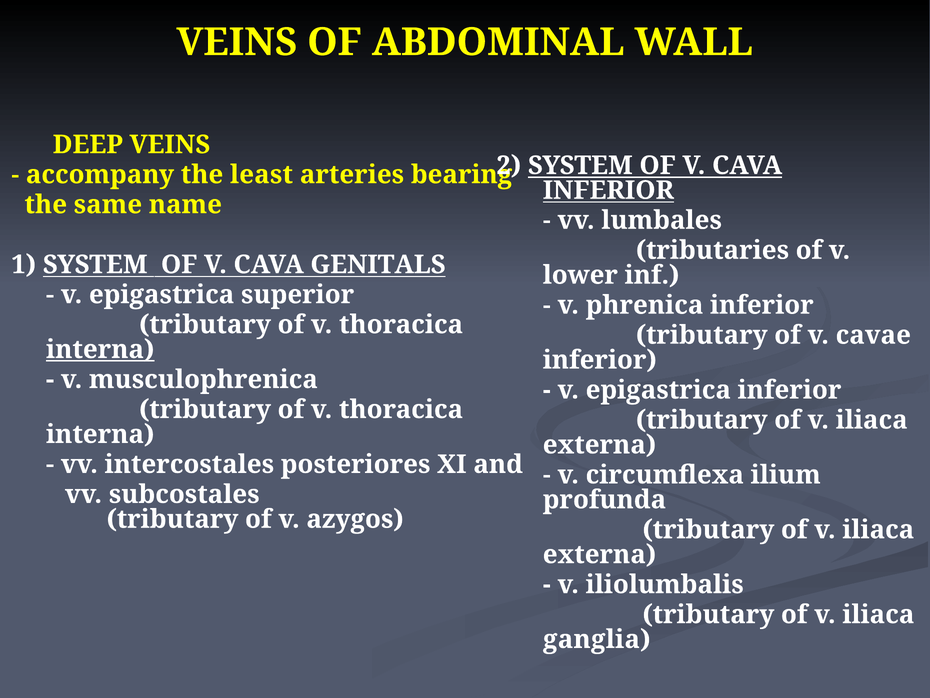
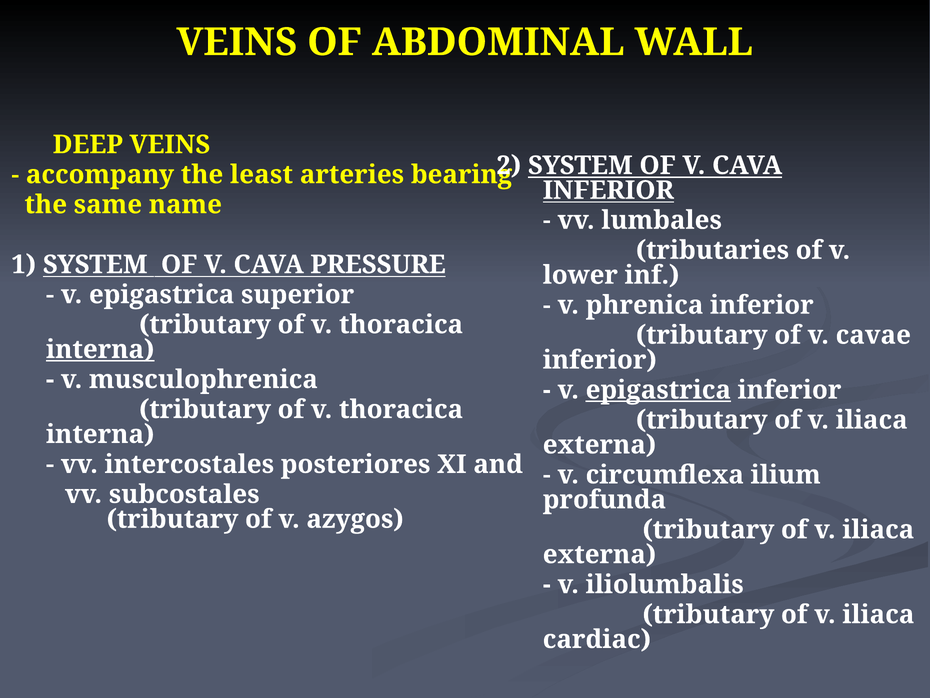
GENITALS: GENITALS -> PRESSURE (378, 264)
epigastrica underline: none -> present (658, 390)
ganglia: ganglia -> cardiac (597, 639)
